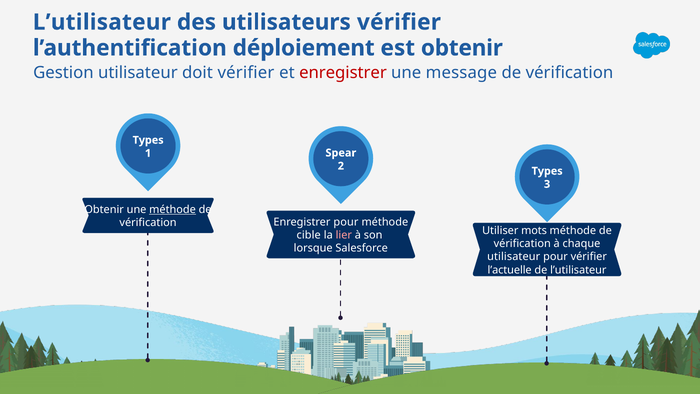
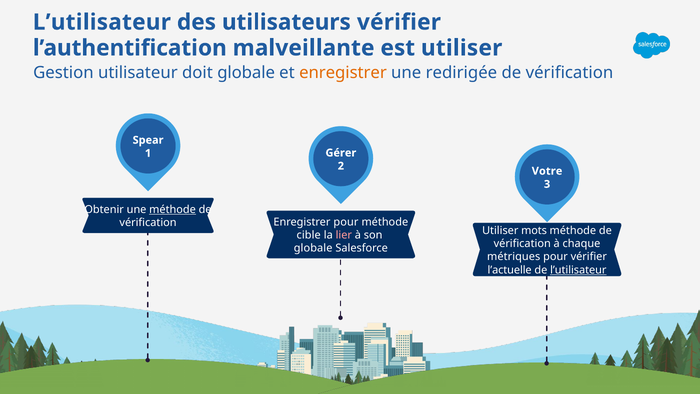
déploiement: déploiement -> malveillante (304, 48)
est obtenir: obtenir -> utiliser (462, 48)
doit vérifier: vérifier -> globale (246, 73)
enregistrer colour: red -> orange (343, 73)
message: message -> redirigée (461, 73)
Types: Types -> Spear (148, 140)
Spear: Spear -> Gérer (341, 153)
2 Types: Types -> Votre (547, 171)
lorsque: lorsque -> globale (313, 248)
utilisateur: utilisateur -> métriques (514, 257)
l’utilisateur underline: none -> present (578, 270)
